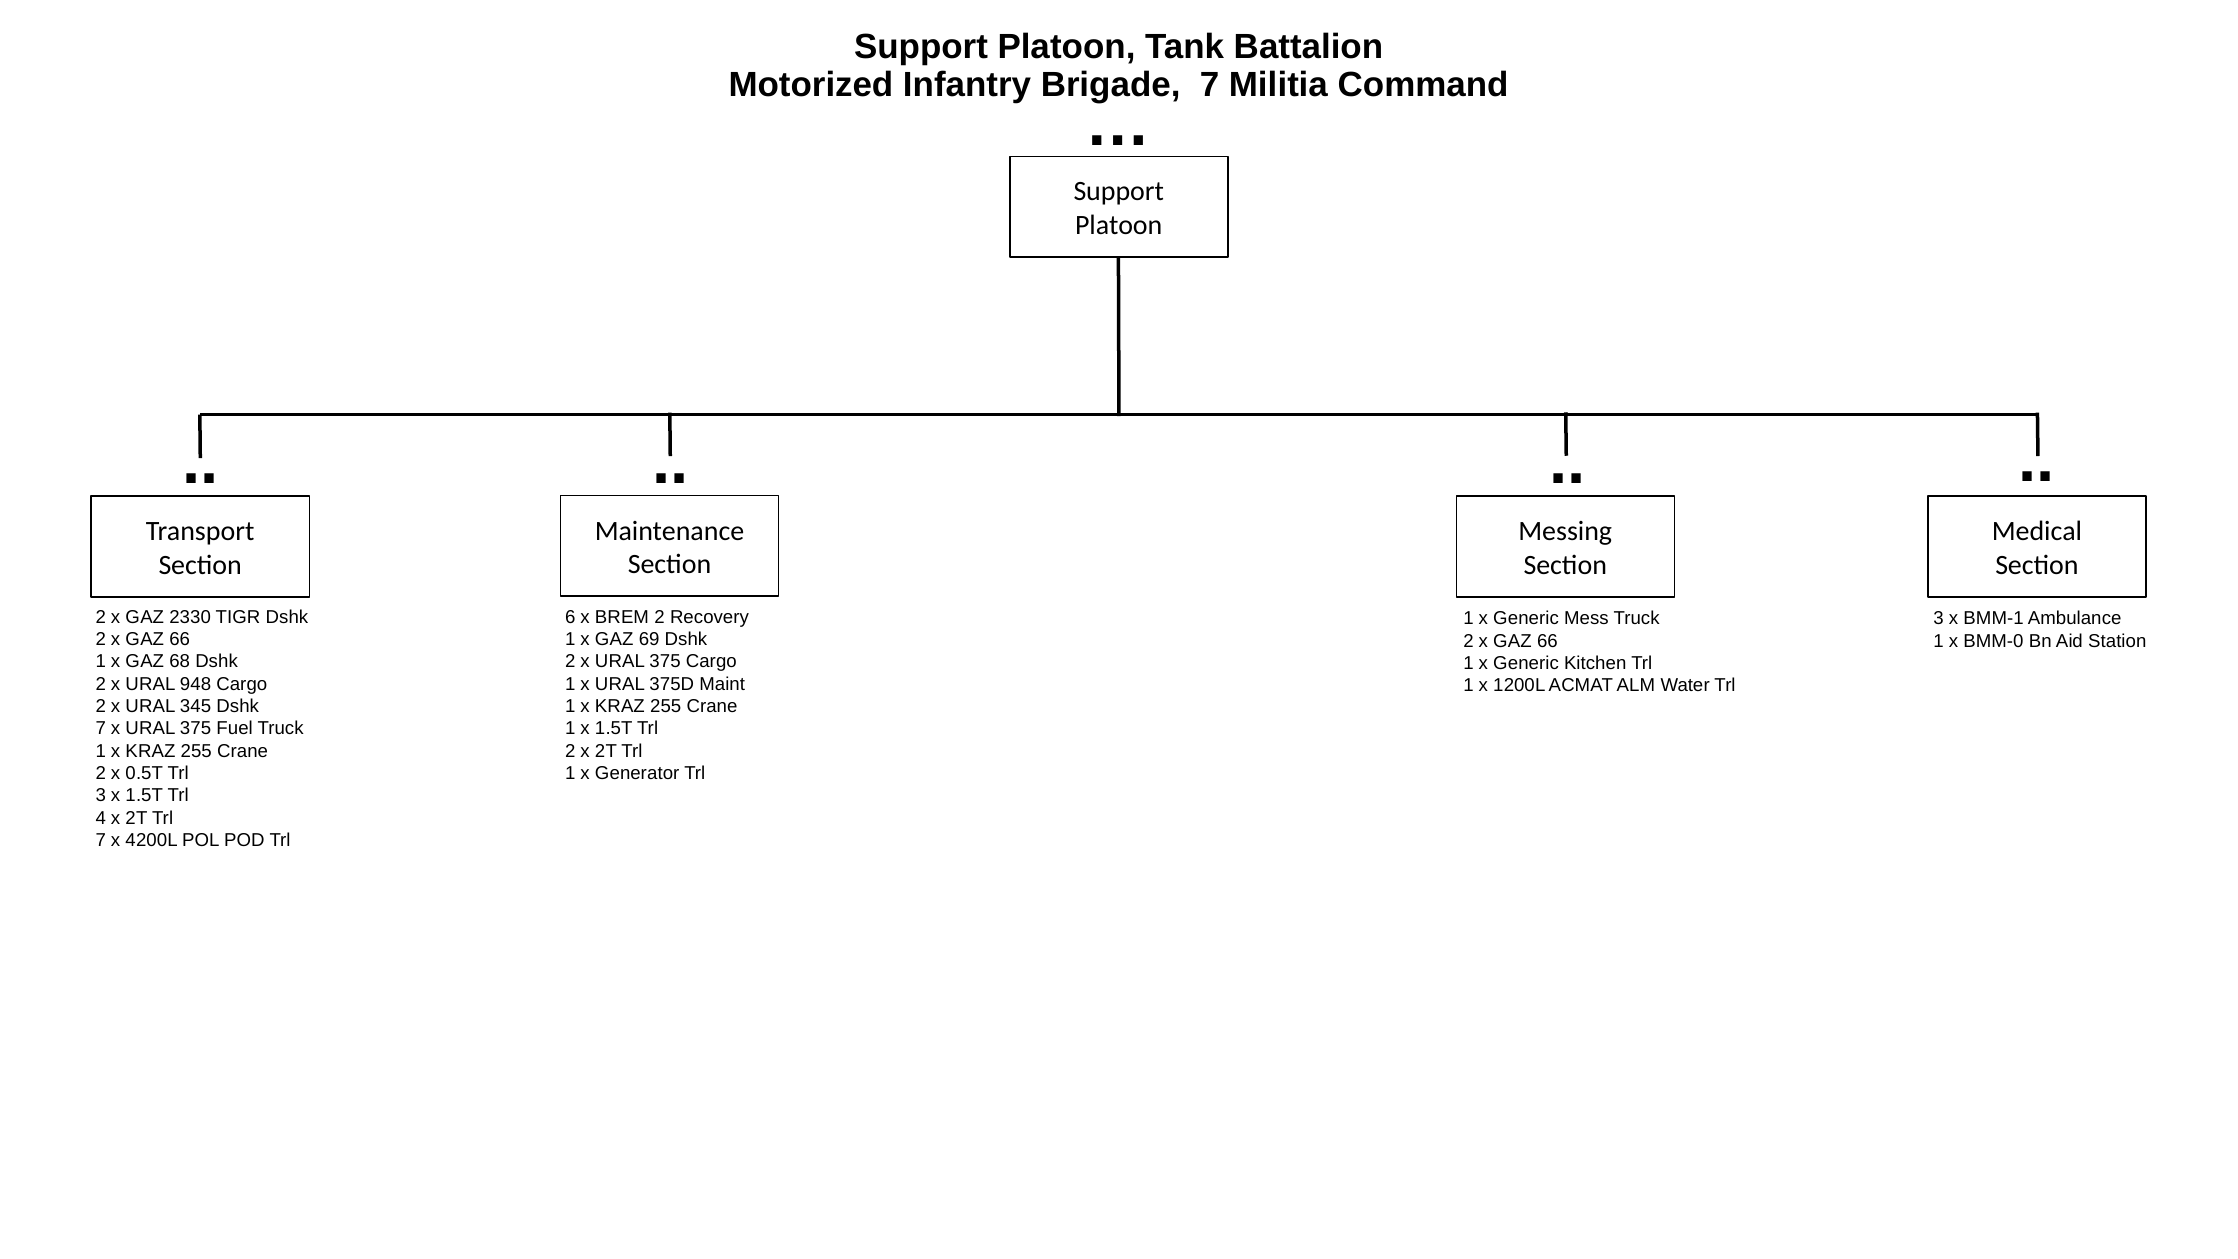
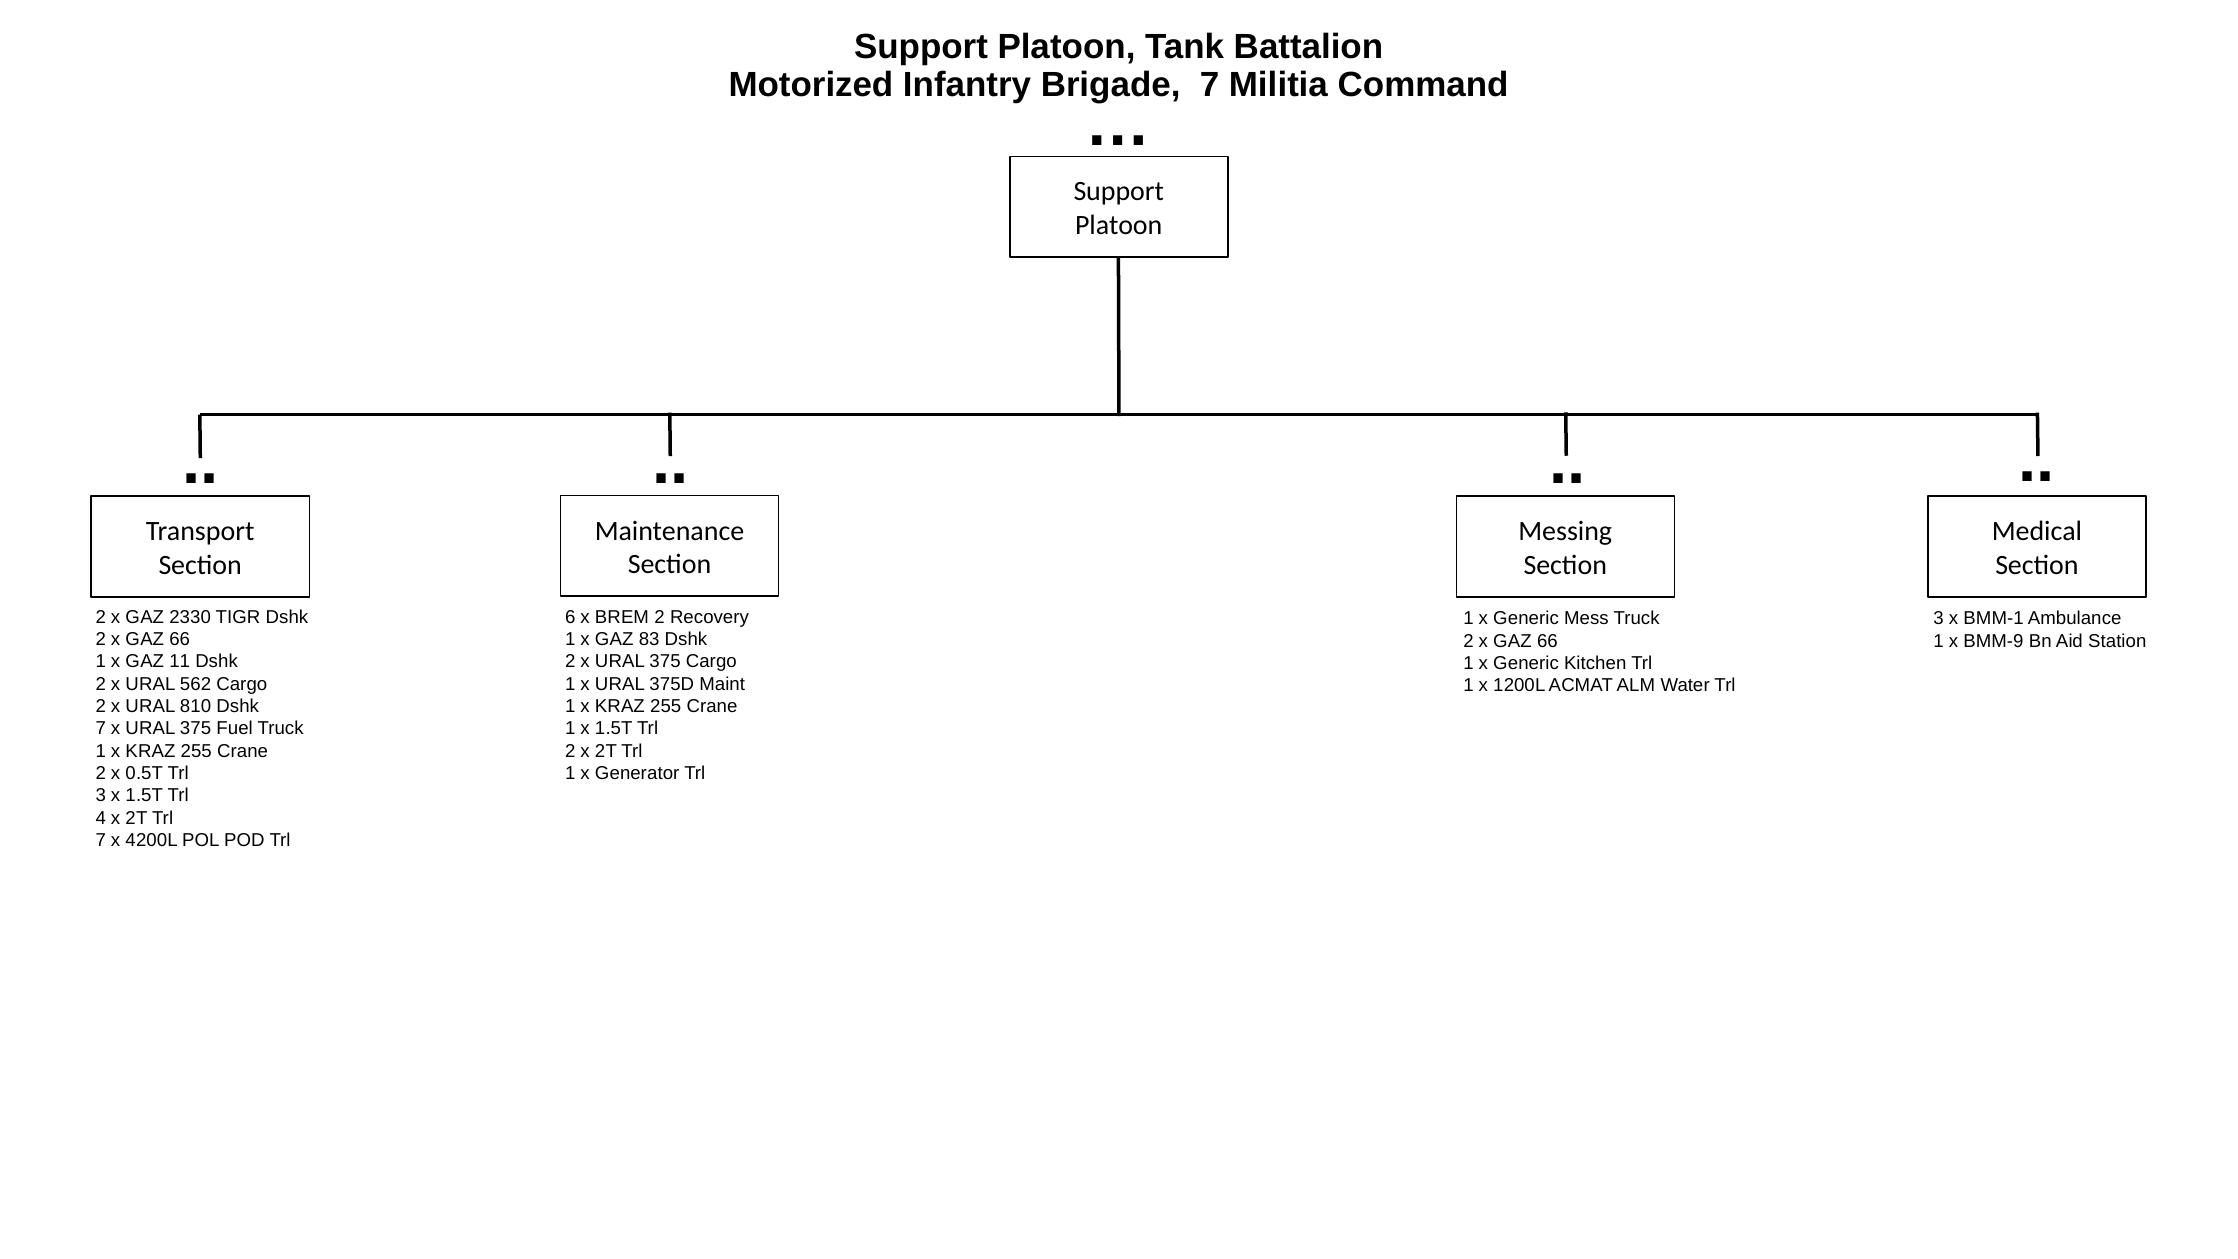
69: 69 -> 83 (649, 639)
BMM-0: BMM-0 -> BMM-9 (1993, 641)
68: 68 -> 11 (180, 662)
948: 948 -> 562 (196, 684)
345: 345 -> 810 (196, 706)
